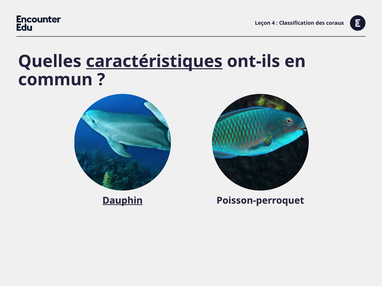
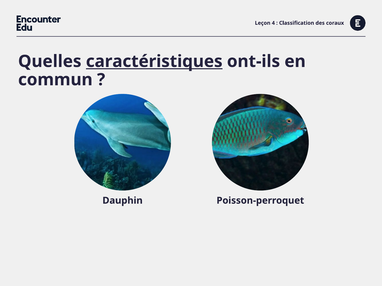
Dauphin underline: present -> none (123, 201)
